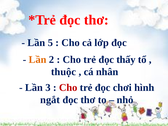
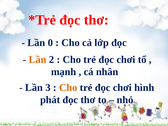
5: 5 -> 0 (50, 43)
thấy: thấy -> chơi (126, 60)
thuộc: thuộc -> mạnh (64, 72)
Cho colour: red -> orange (68, 87)
ngắt: ngắt -> phát (50, 100)
